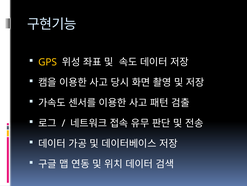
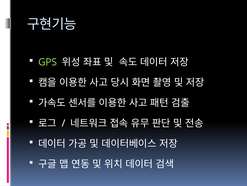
GPS colour: yellow -> light green (48, 62)
